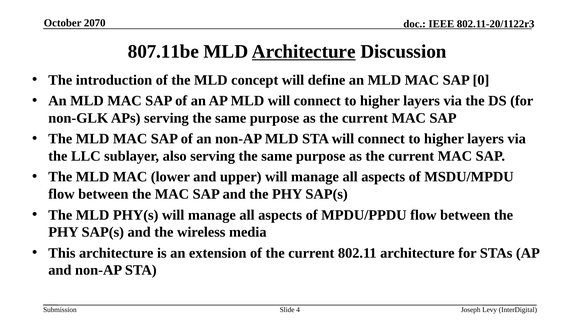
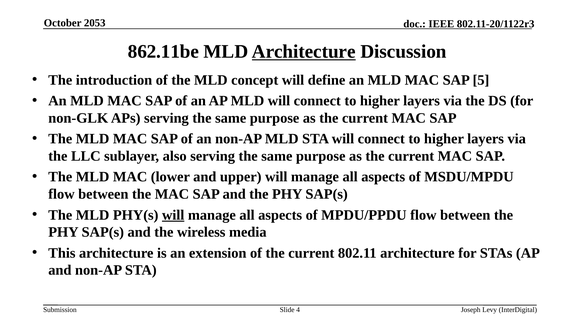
2070: 2070 -> 2053 (95, 23)
807.11be: 807.11be -> 862.11be (163, 52)
0: 0 -> 5 (481, 80)
will underline: none -> present (173, 215)
